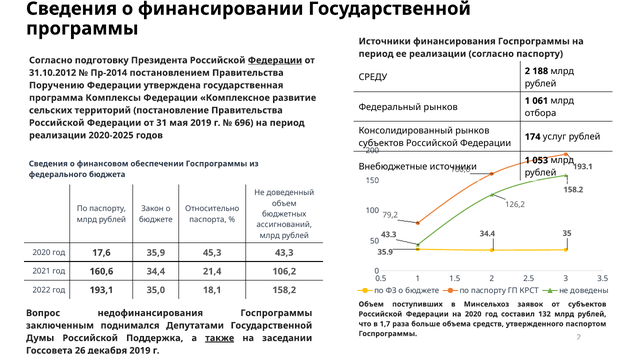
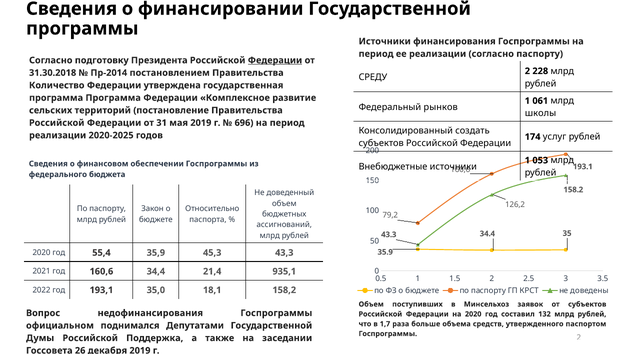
188: 188 -> 228 (540, 71)
31.10.2012: 31.10.2012 -> 31.30.2018 (53, 73)
Поручению: Поручению -> Количество (57, 85)
программа Комплексы: Комплексы -> Программа (113, 98)
отбора: отбора -> школы (541, 113)
Консолидированный рынков: рынков -> создать (472, 131)
17,6: 17,6 -> 55,4 (101, 253)
106,2: 106,2 -> 935,1 (284, 271)
заключенным: заключенным -> официальном (60, 325)
также underline: present -> none (220, 338)
